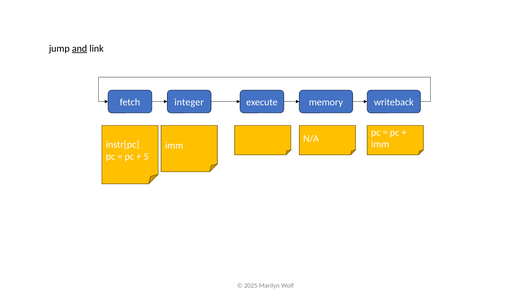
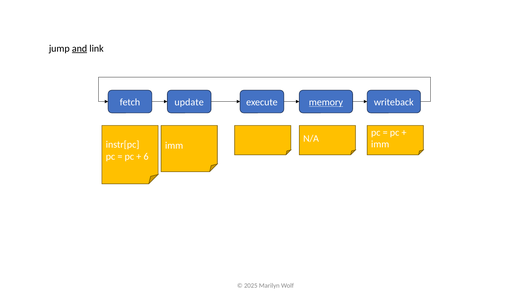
integer: integer -> update (189, 102)
memory underline: none -> present (326, 102)
5: 5 -> 6 (146, 156)
